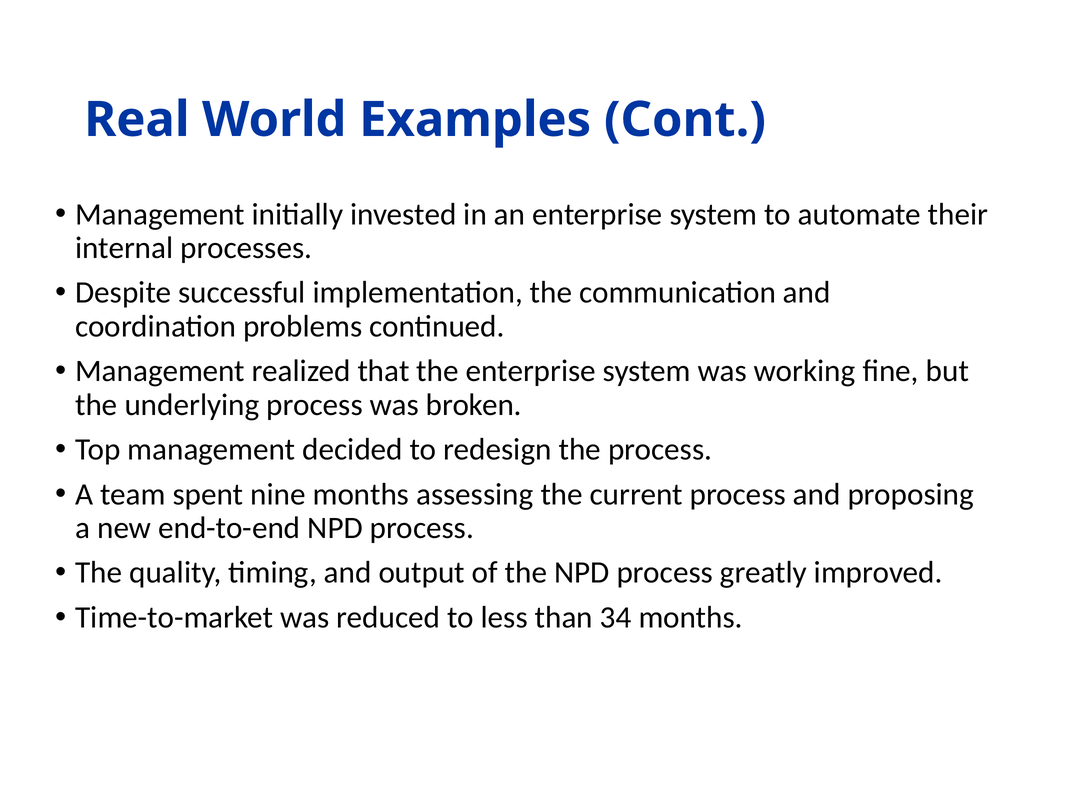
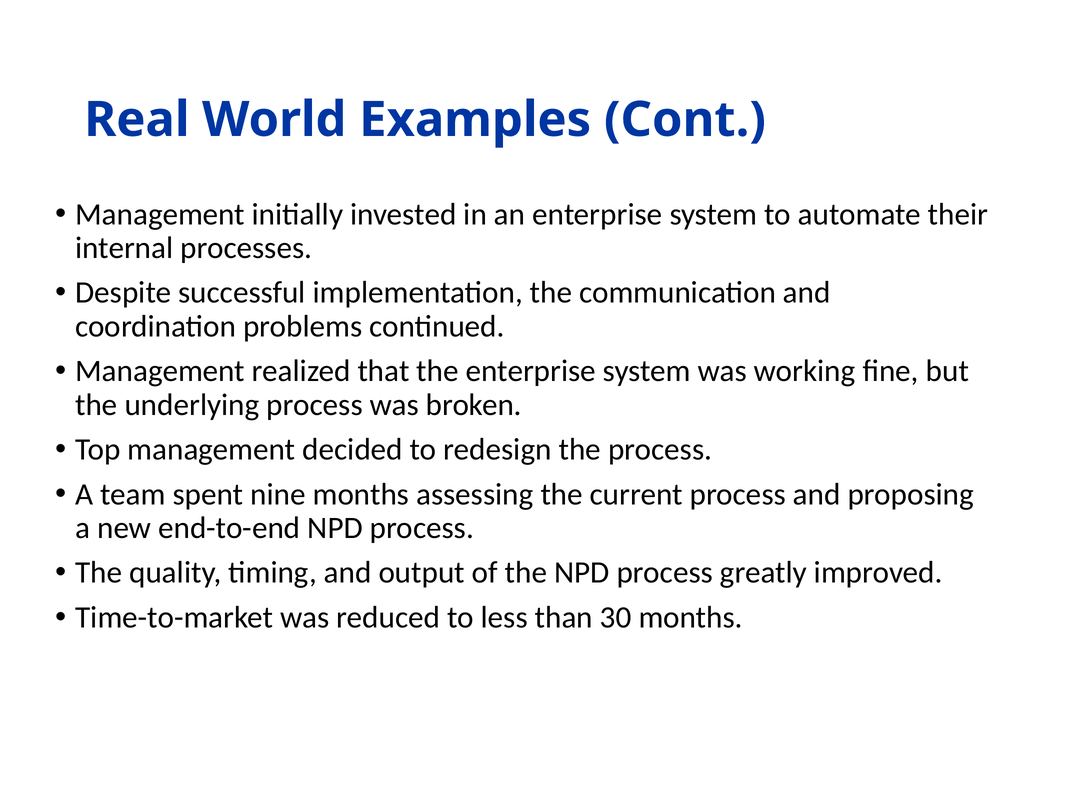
34: 34 -> 30 (616, 618)
